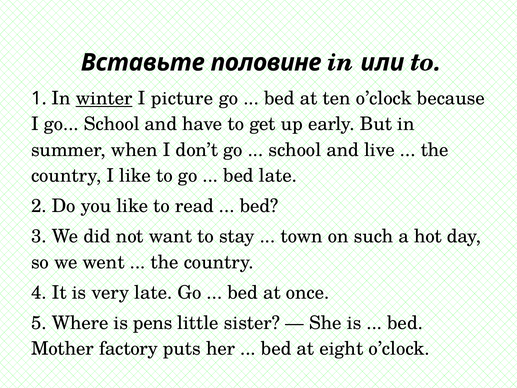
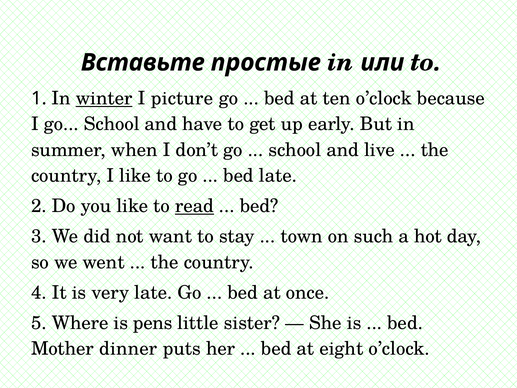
половине: половине -> простые (266, 62)
read underline: none -> present (194, 206)
factory: factory -> dinner (128, 348)
